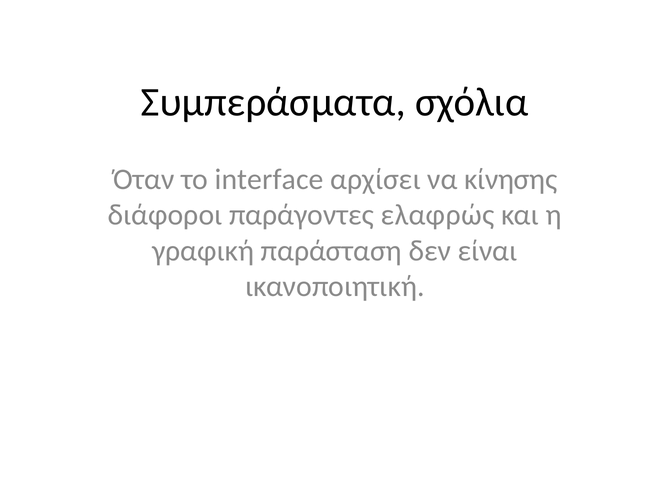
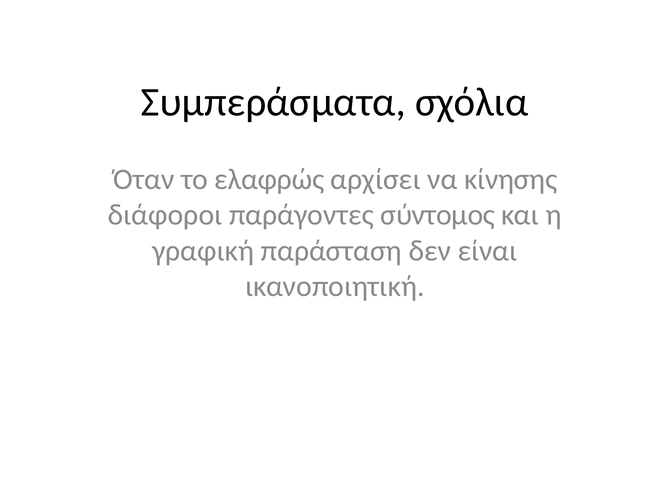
interface: interface -> ελαφρώς (269, 180)
ελαφρώς: ελαφρώς -> σύντομος (438, 215)
